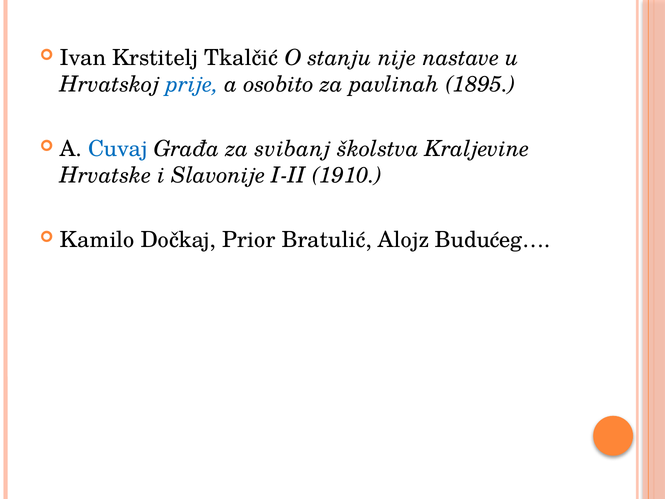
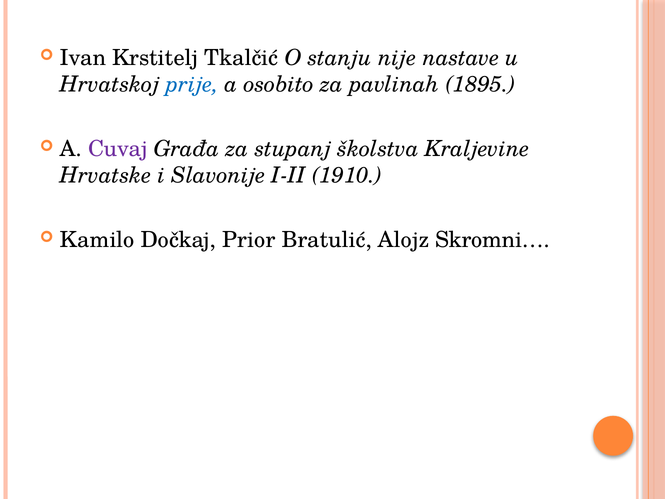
Cuvaj colour: blue -> purple (118, 149)
svibanj: svibanj -> stupanj (293, 149)
Budućeg…: Budućeg… -> Skromni… (493, 240)
